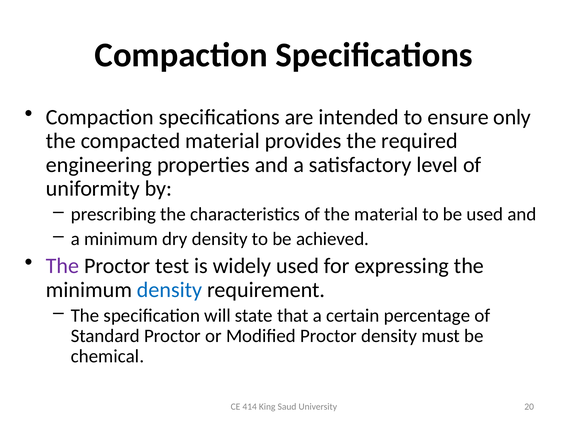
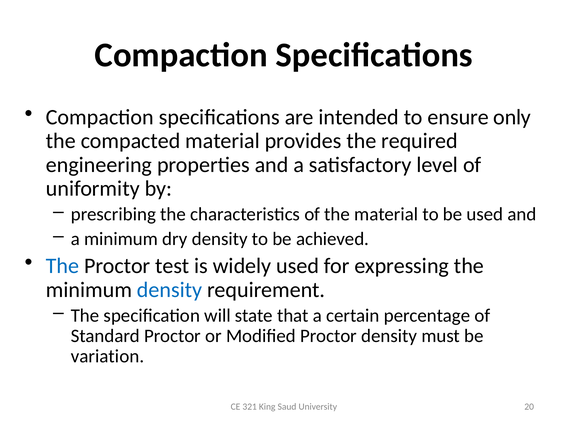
The colour: purple -> blue (63, 266)
chemical: chemical -> variation (107, 356)
414: 414 -> 321 (250, 407)
